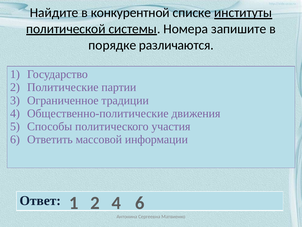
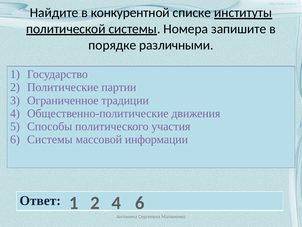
различаются: различаются -> различными (176, 45)
6 Ответить: Ответить -> Системы (50, 139)
